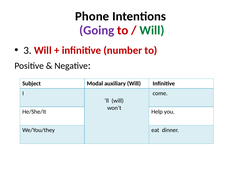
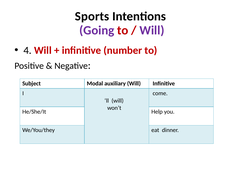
Phone: Phone -> Sports (92, 16)
Will colour: green -> purple (152, 30)
3: 3 -> 4 (28, 51)
